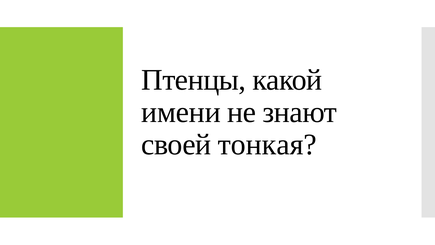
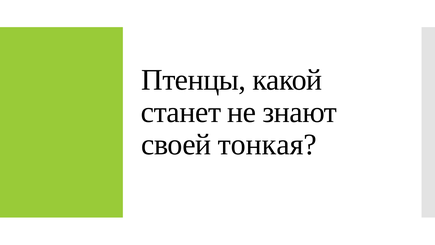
имени: имени -> станет (181, 112)
